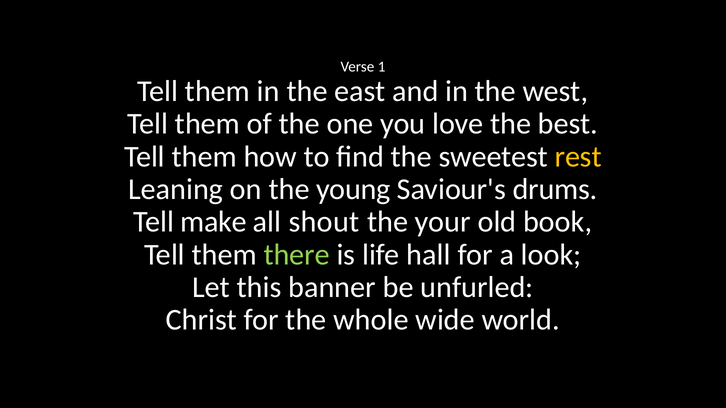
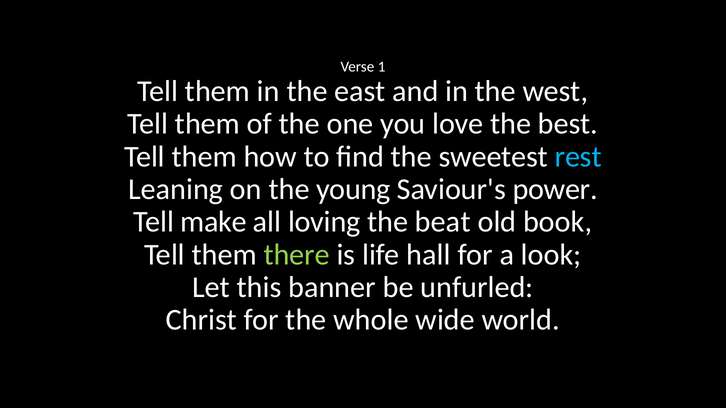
rest colour: yellow -> light blue (578, 157)
drums: drums -> power (555, 189)
shout: shout -> loving (324, 222)
your: your -> beat (443, 222)
